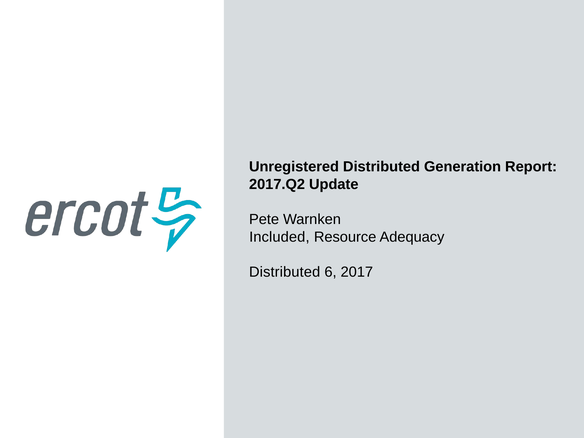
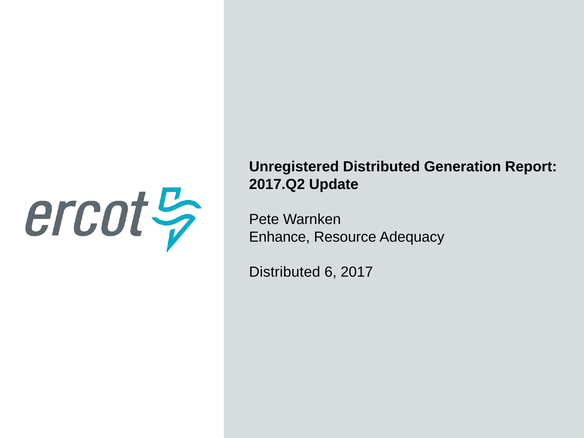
Included: Included -> Enhance (279, 237)
